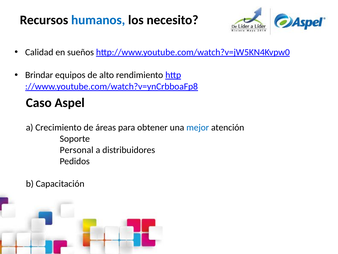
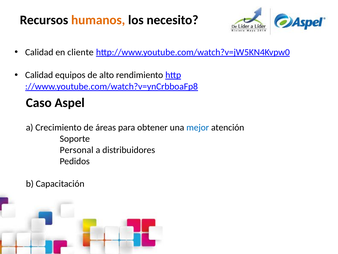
humanos colour: blue -> orange (98, 20)
sueños: sueños -> cliente (80, 52)
Brindar: Brindar -> Calidad (39, 75)
